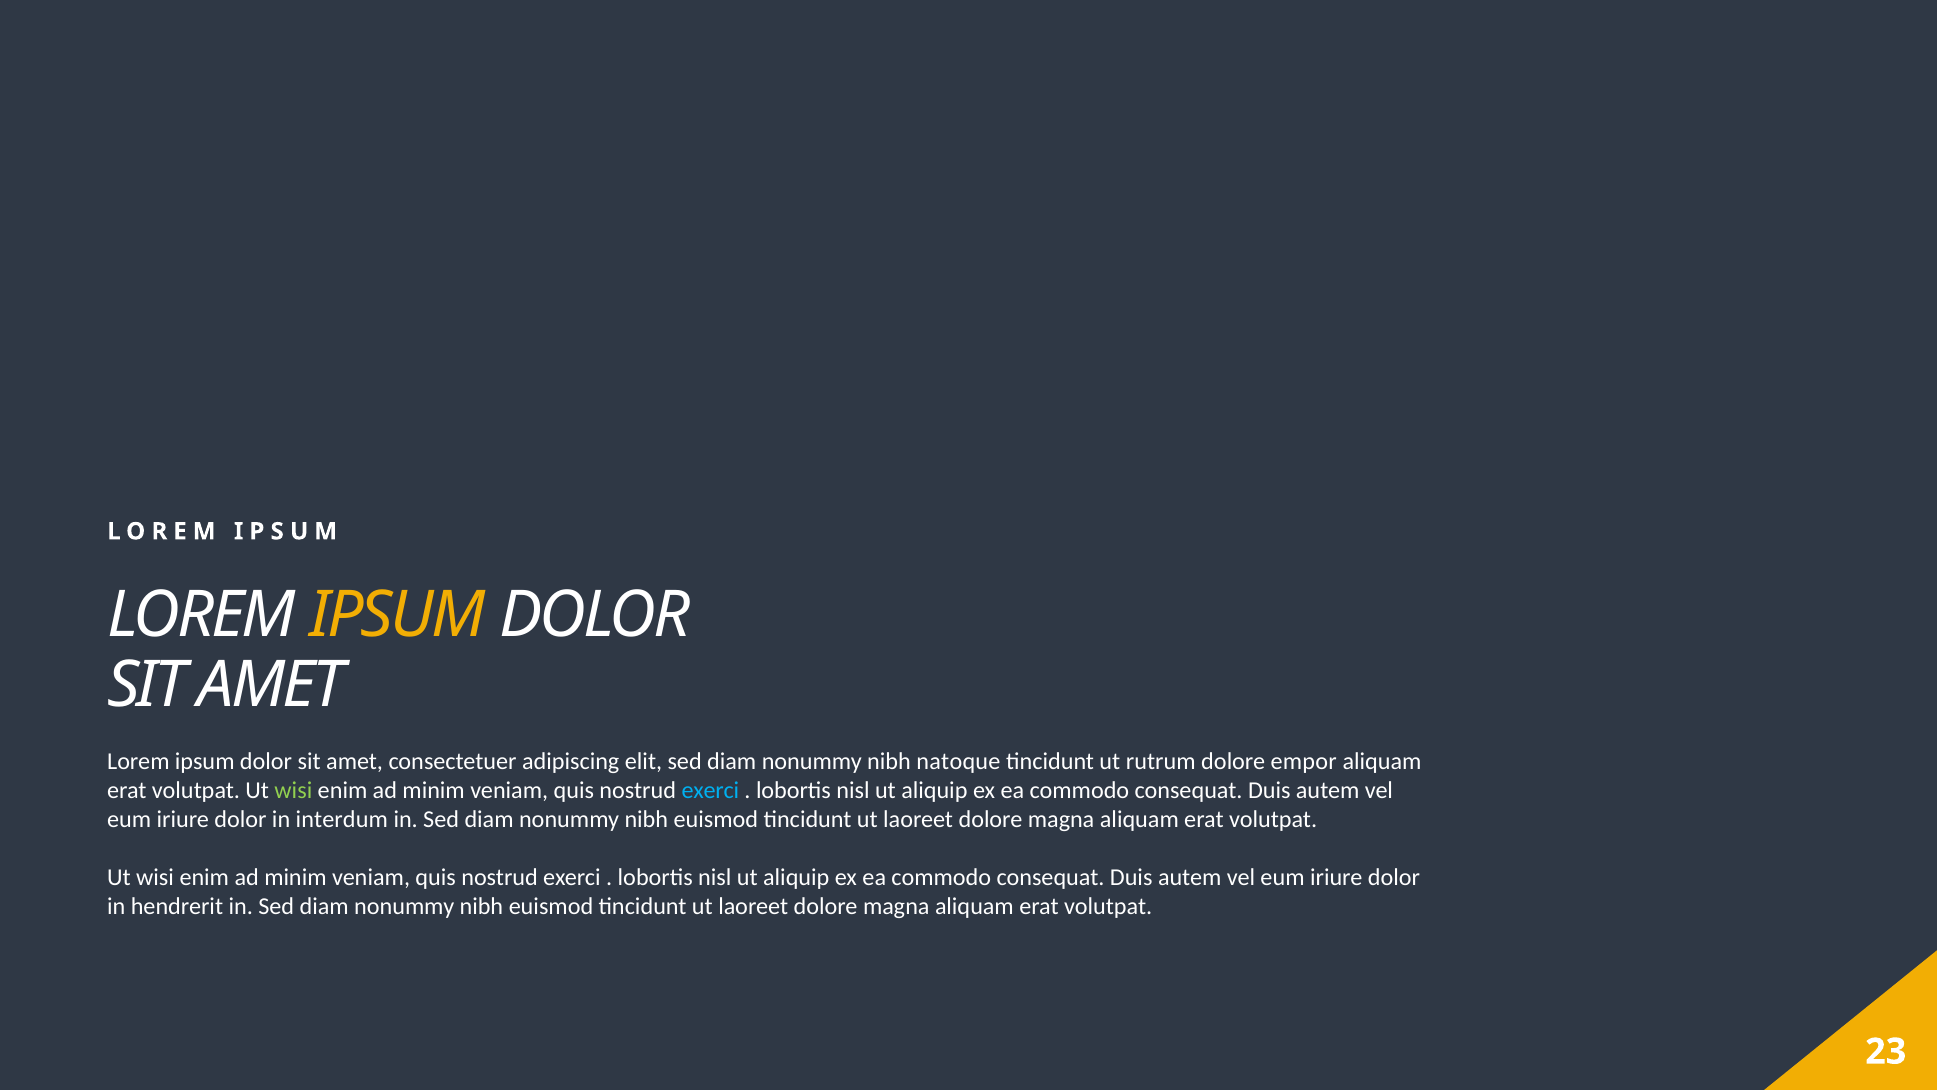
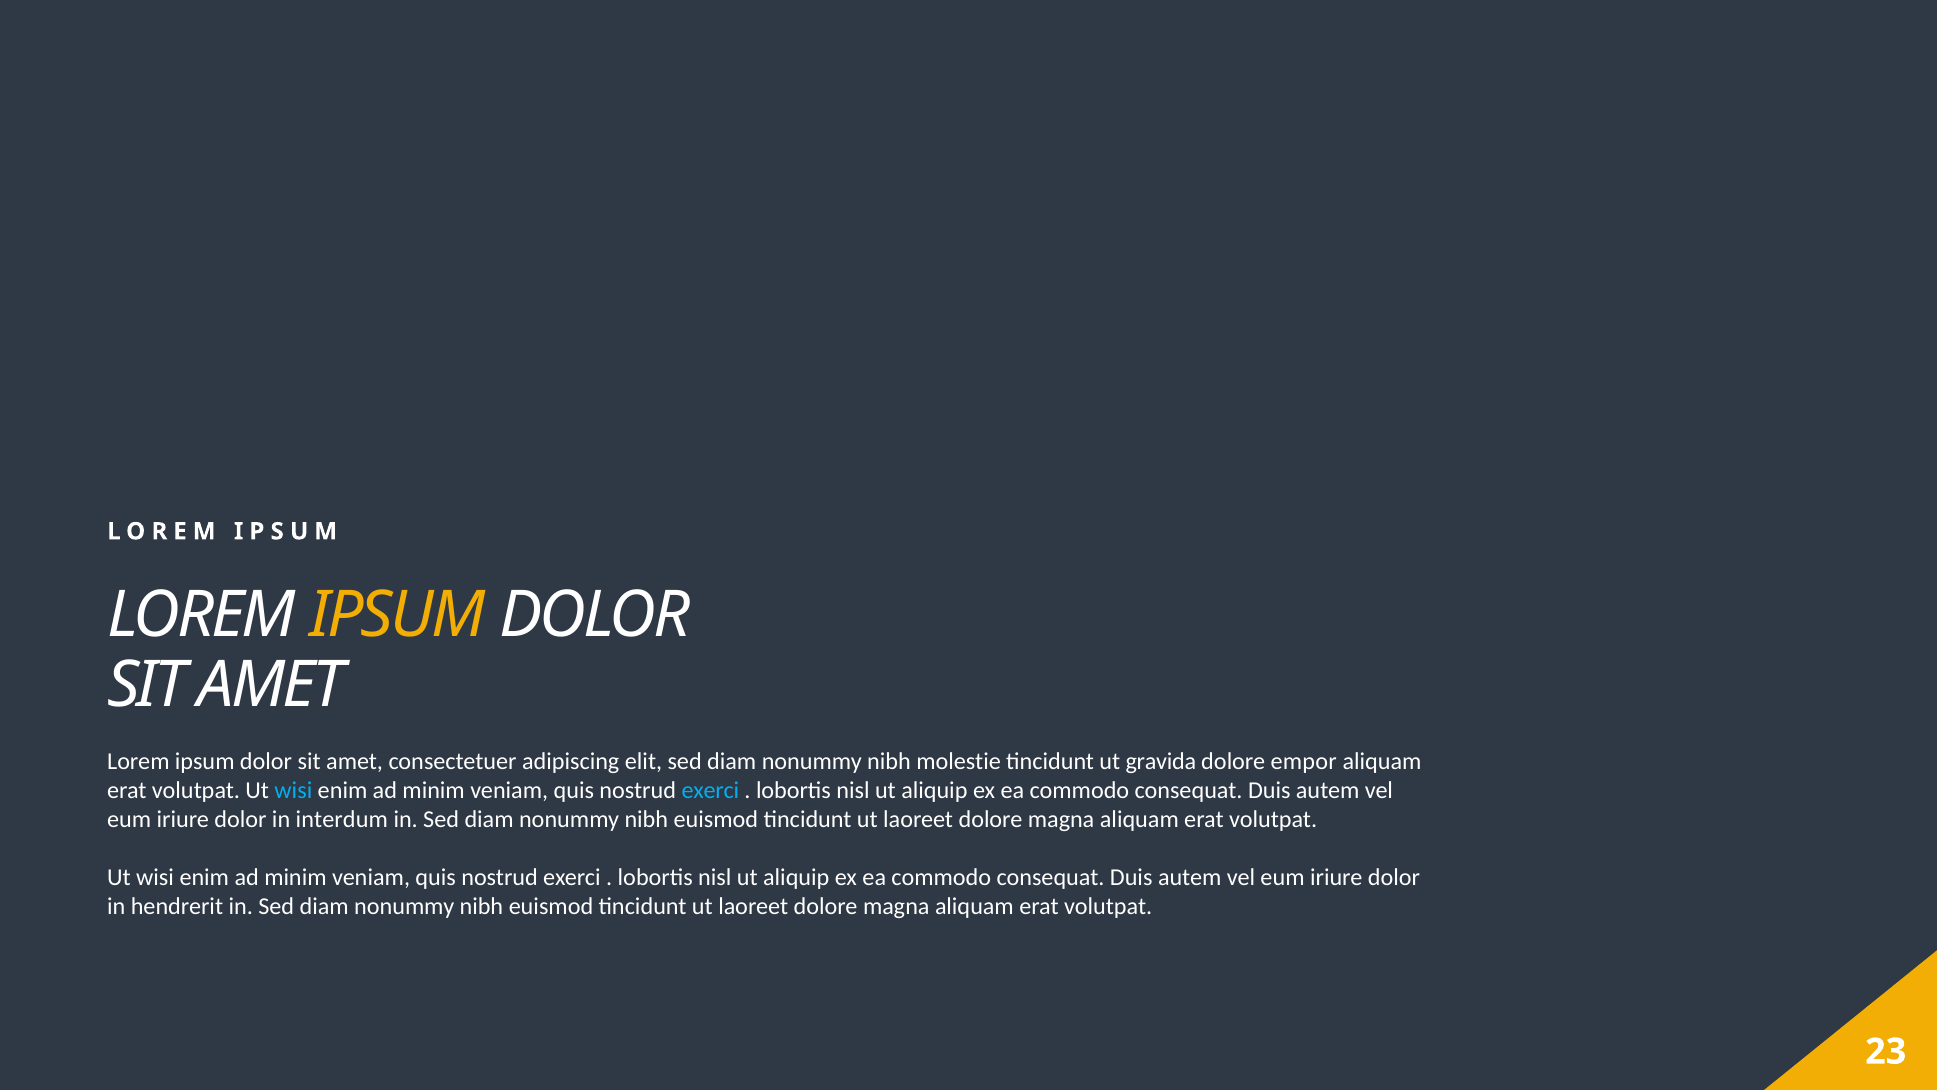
natoque: natoque -> molestie (959, 761)
rutrum: rutrum -> gravida (1161, 761)
wisi colour: light green -> light blue (293, 790)
